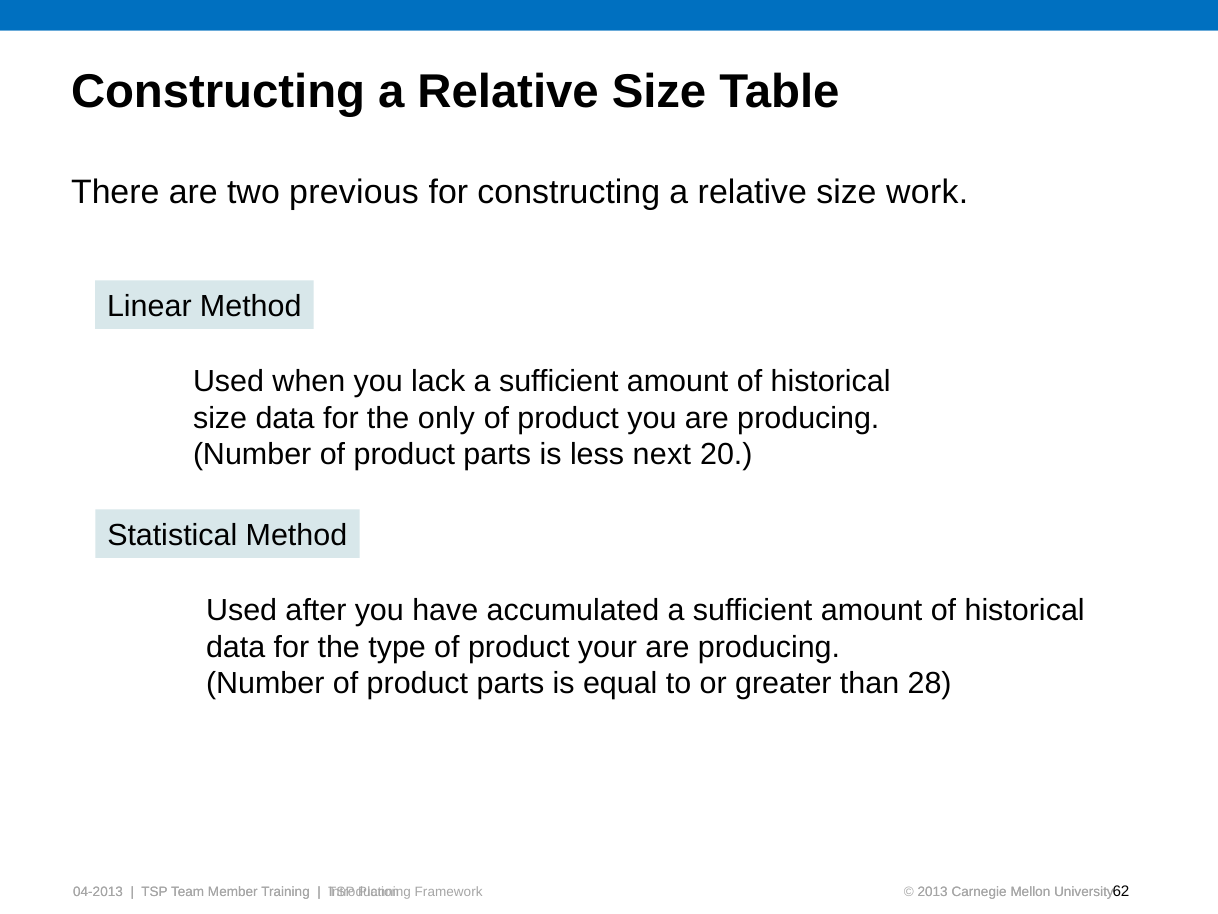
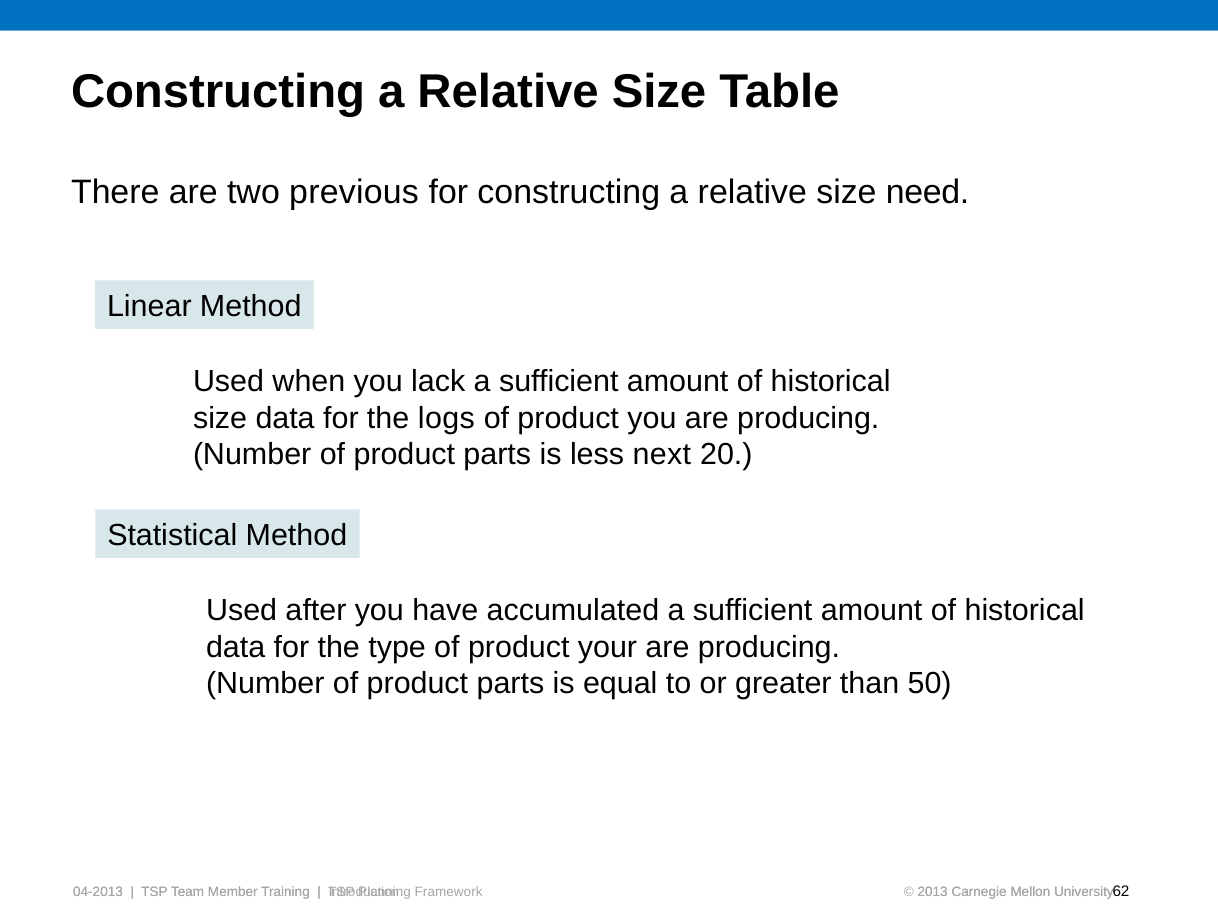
work: work -> need (928, 192)
only: only -> logs (446, 418)
28: 28 -> 50 (930, 683)
